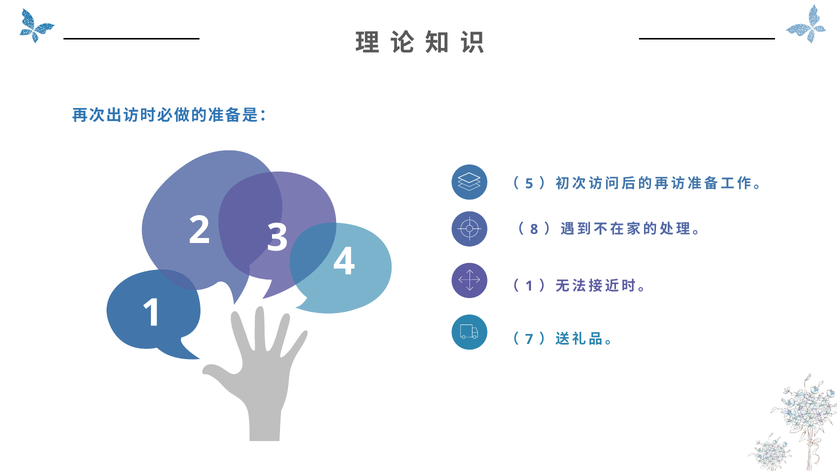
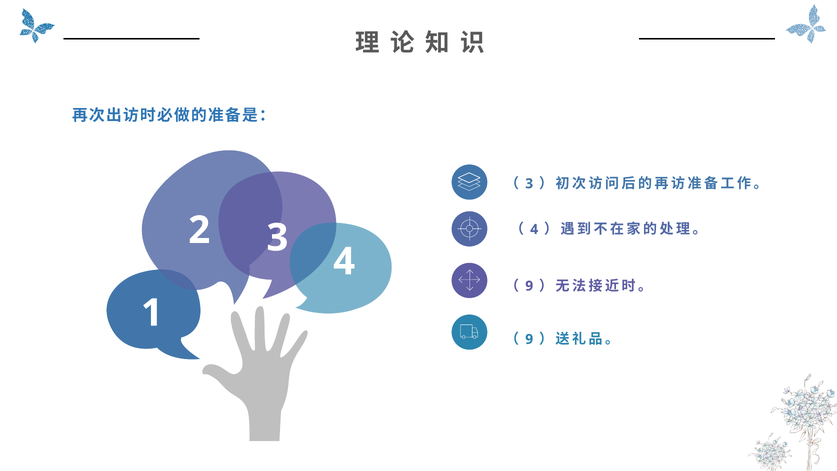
5: 5 -> 3 (529, 184)
8: 8 -> 4 (534, 229)
1: 1 -> 9 (529, 286)
7: 7 -> 9 (529, 339)
